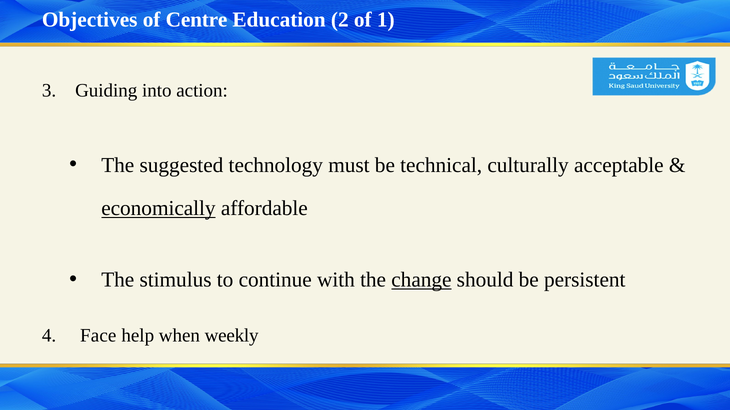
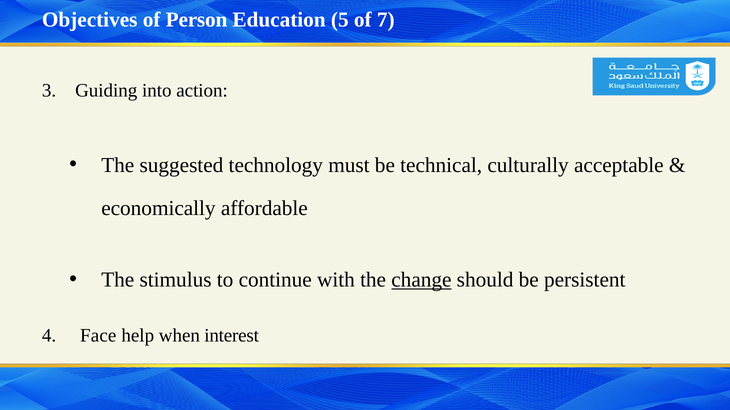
Centre: Centre -> Person (197, 20)
2: 2 -> 5 (340, 20)
1: 1 -> 7 (386, 20)
economically underline: present -> none (158, 209)
weekly: weekly -> interest (232, 336)
